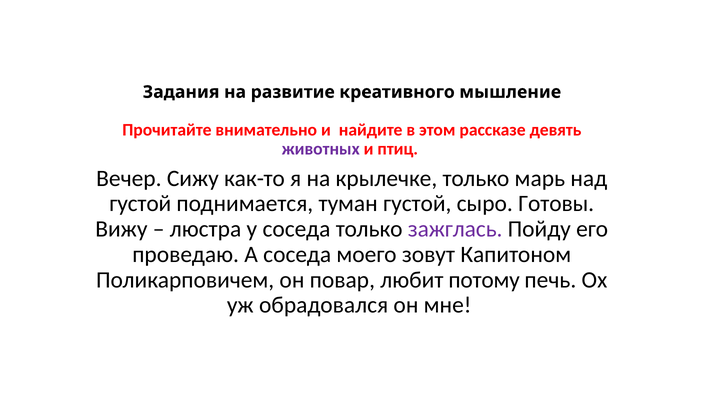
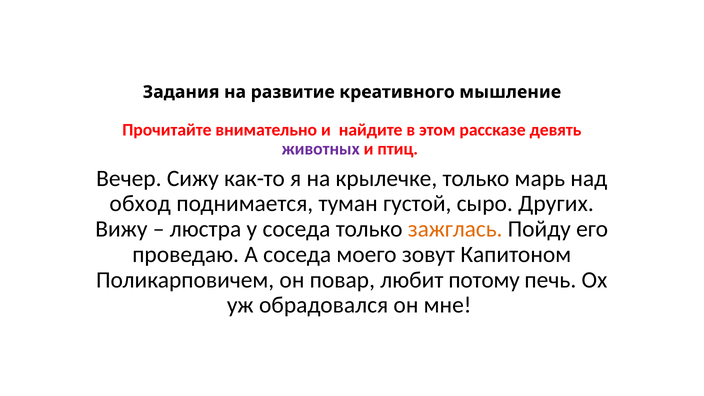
густой: густой -> обход (140, 204)
Готовы: Готовы -> Других (556, 204)
зажглась colour: purple -> orange (455, 229)
